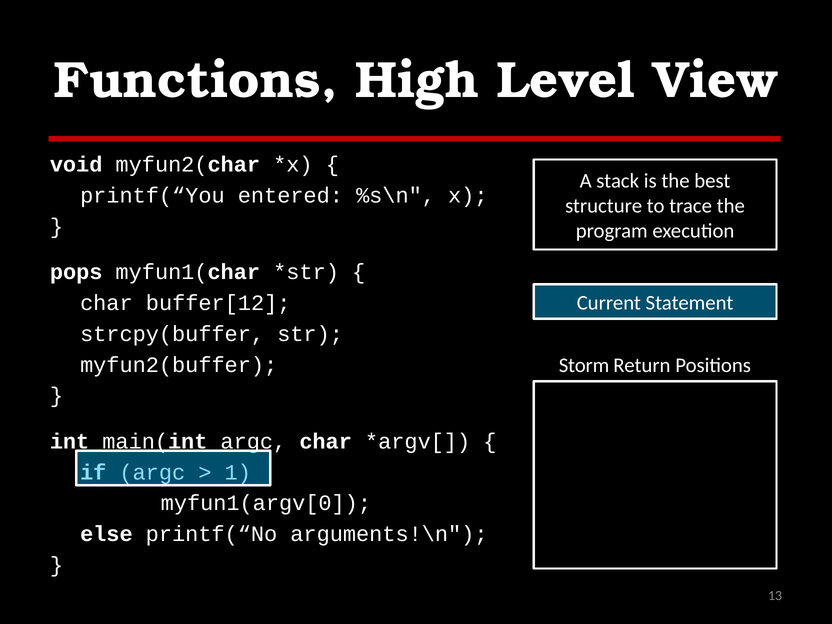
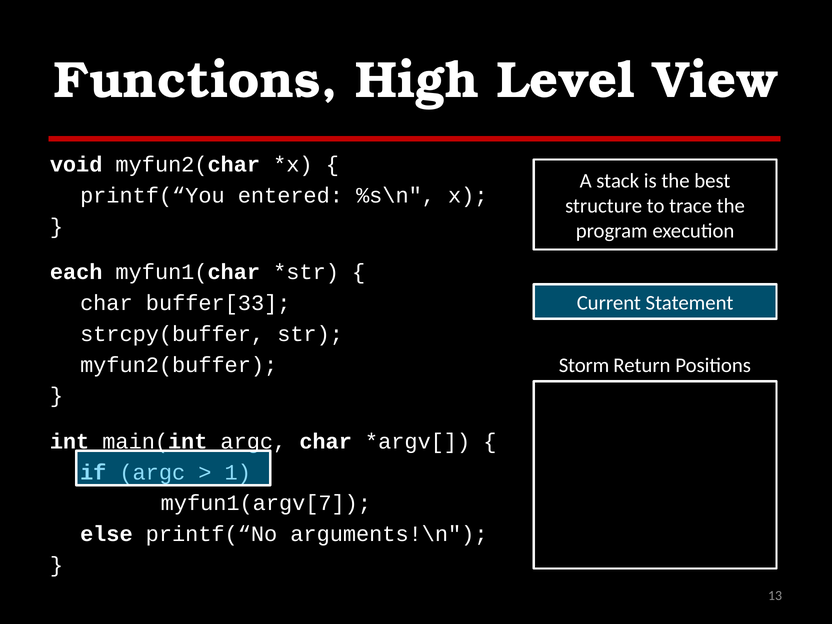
pops: pops -> each (76, 272)
buffer[12: buffer[12 -> buffer[33 (218, 303)
myfun1(argv[0: myfun1(argv[0 -> myfun1(argv[7 (266, 503)
